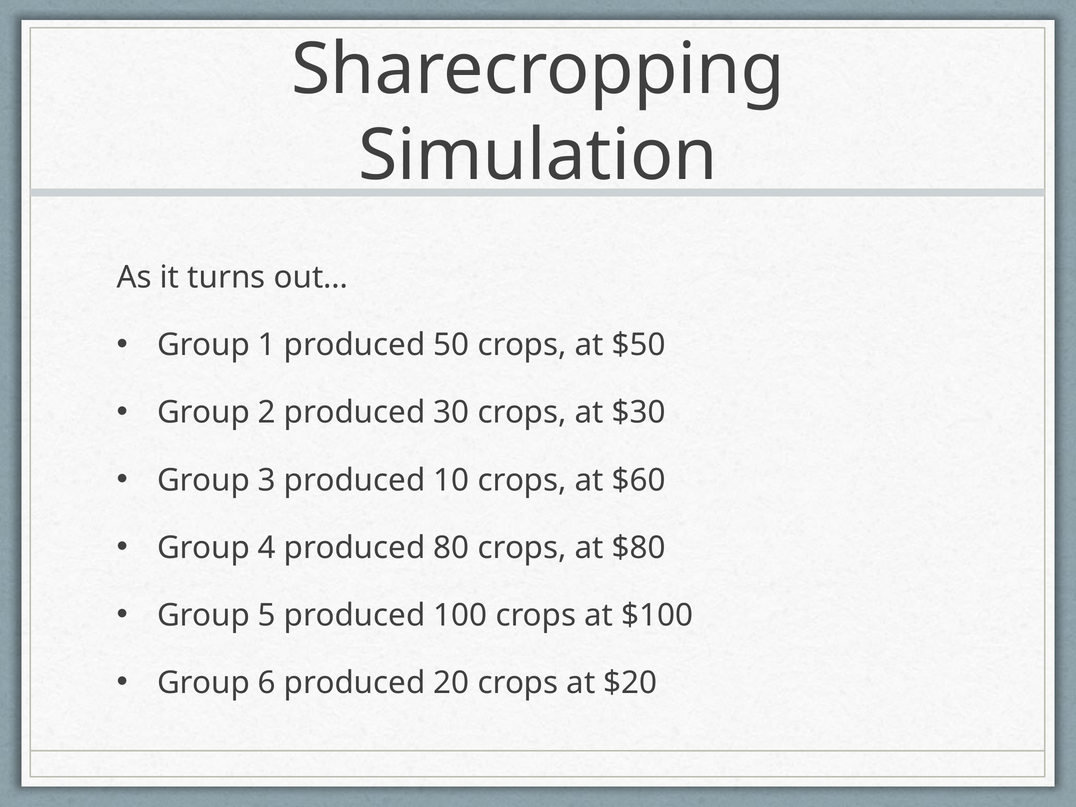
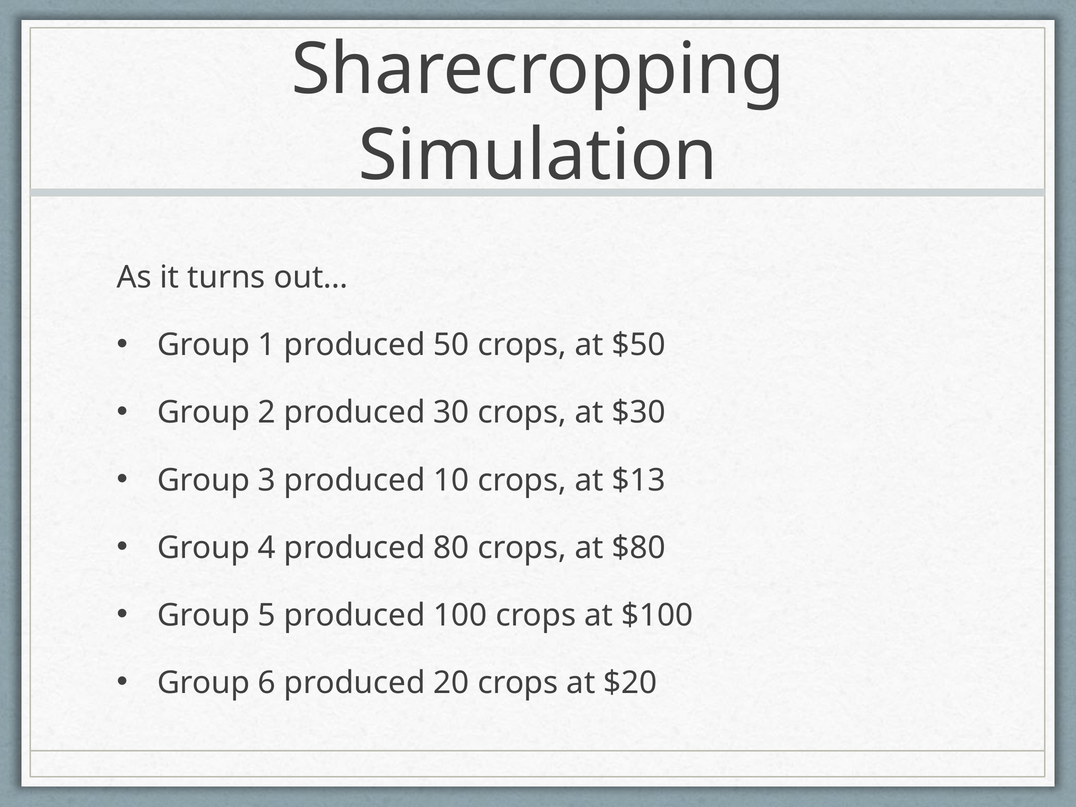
$60: $60 -> $13 (639, 480)
